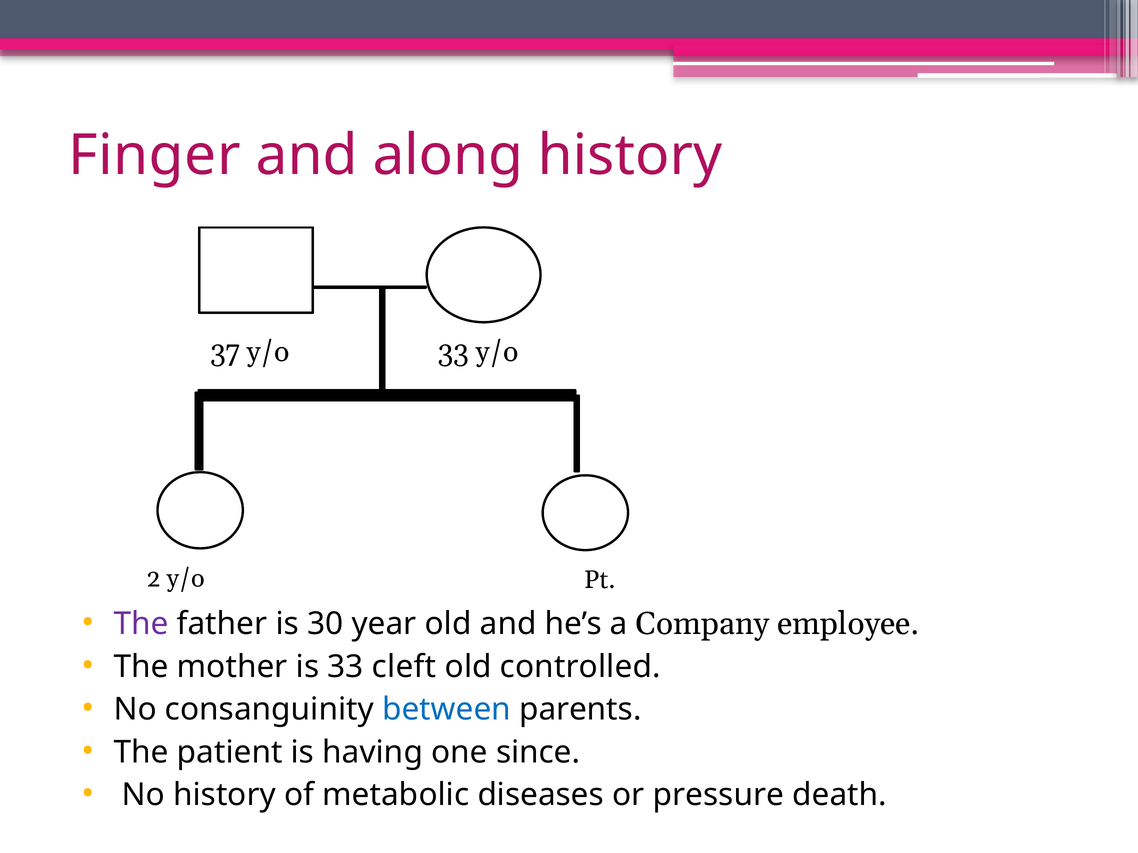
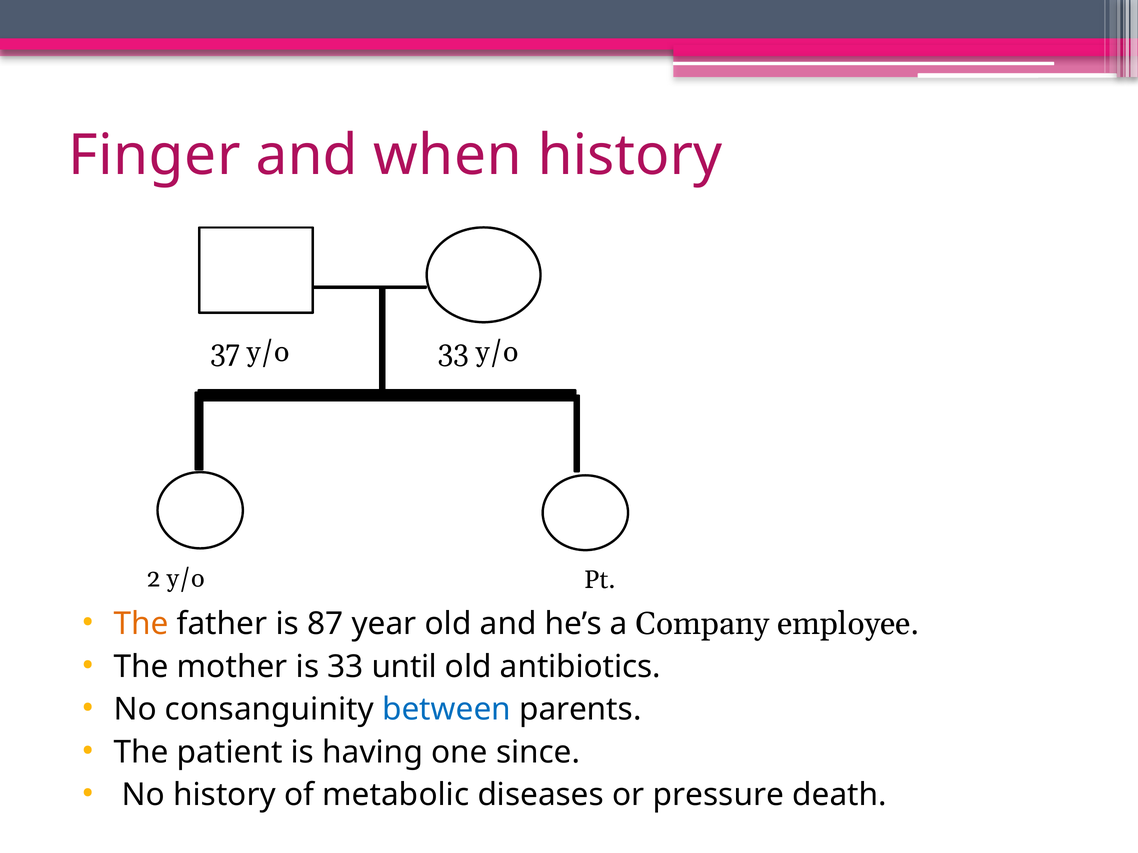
along: along -> when (447, 156)
The colour: purple -> orange (141, 624)
30: 30 -> 87 (325, 624)
cleft: cleft -> until (404, 667)
controlled: controlled -> antibiotics (580, 667)
